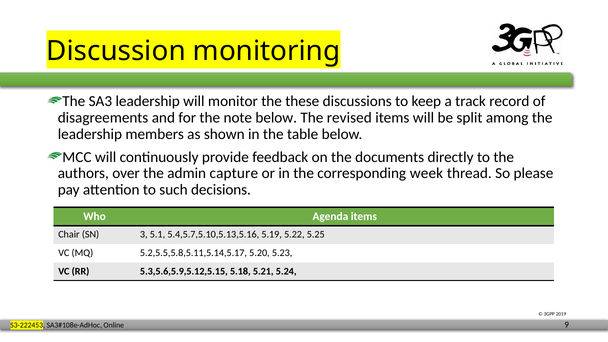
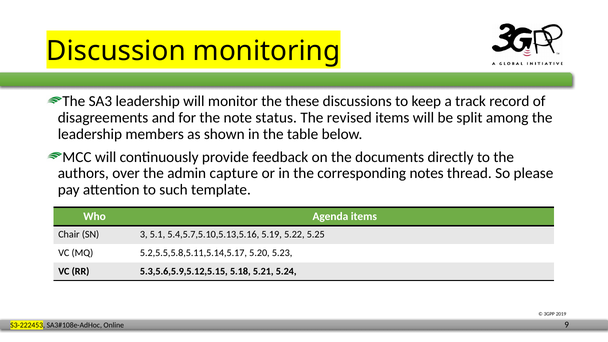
note below: below -> status (276, 118)
week: week -> notes (427, 173)
decisions: decisions -> template (221, 190)
